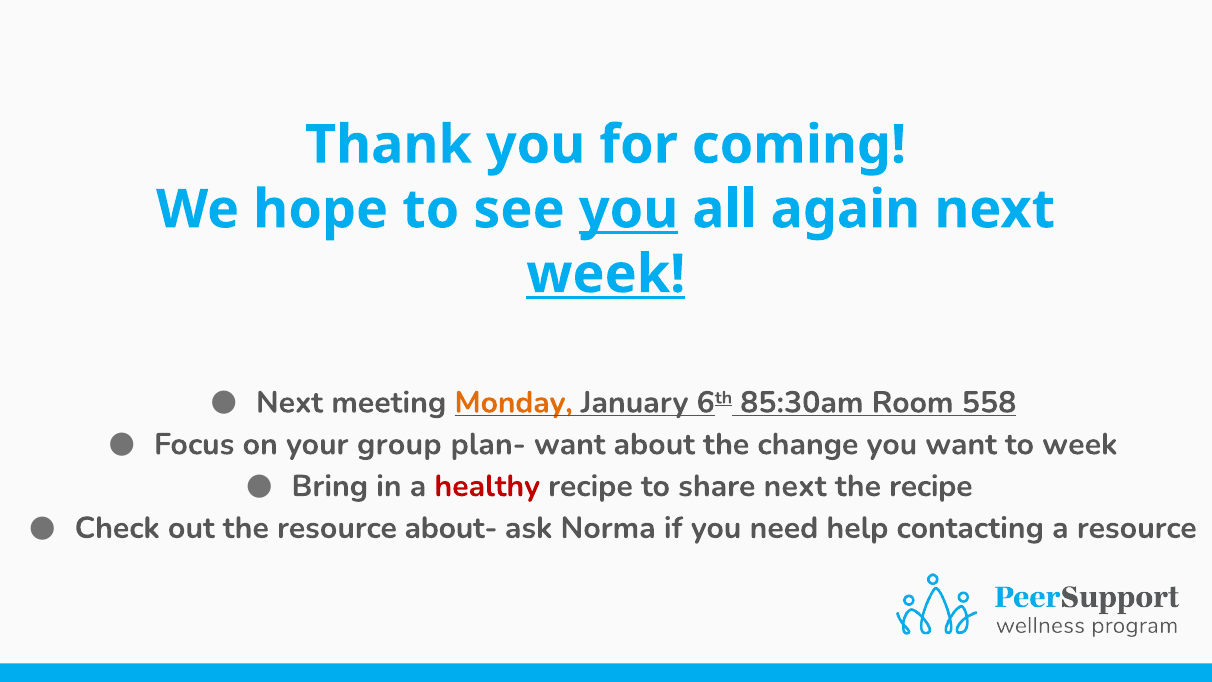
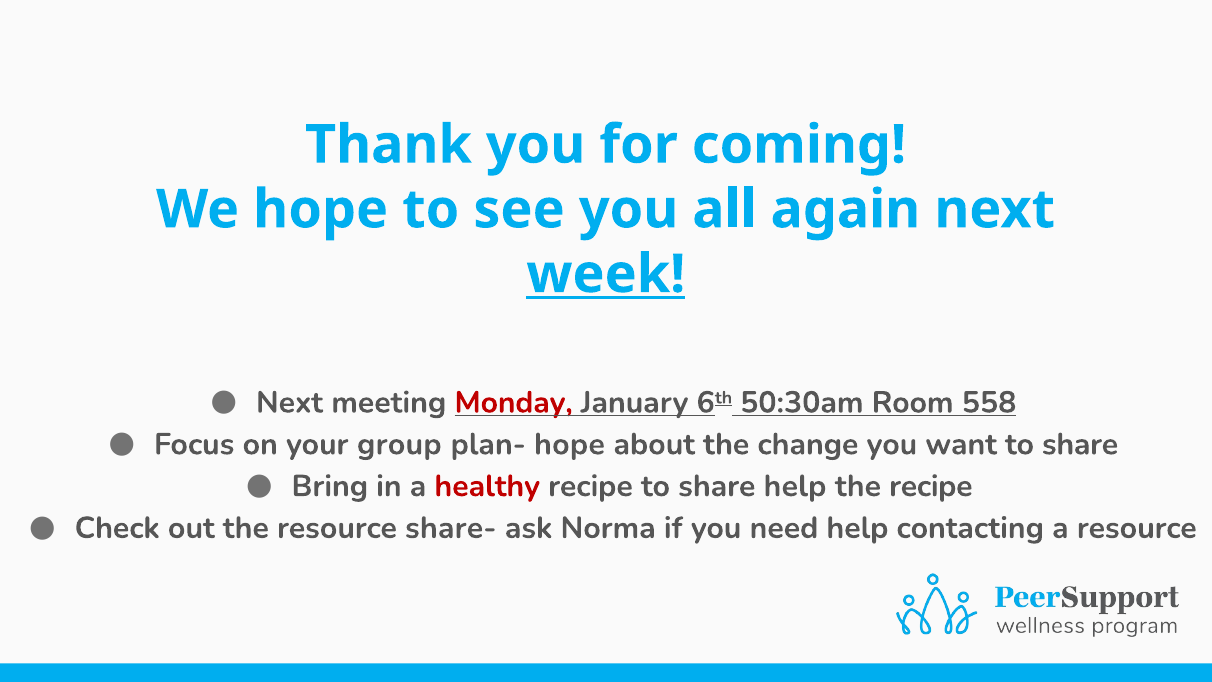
you underline: present -> none (629, 210)
Monday colour: orange -> red (514, 402)
85:30am: 85:30am -> 50:30am (802, 402)
plan- want: want -> hope (569, 444)
want to week: week -> share (1080, 444)
share next: next -> help (795, 486)
about-: about- -> share- (451, 528)
